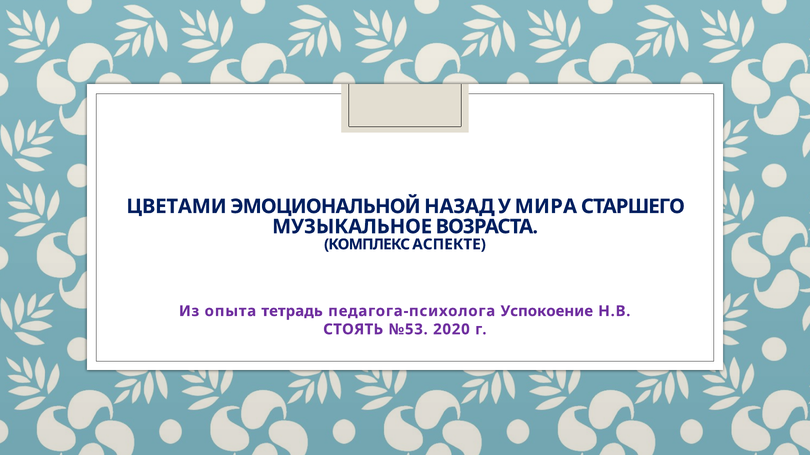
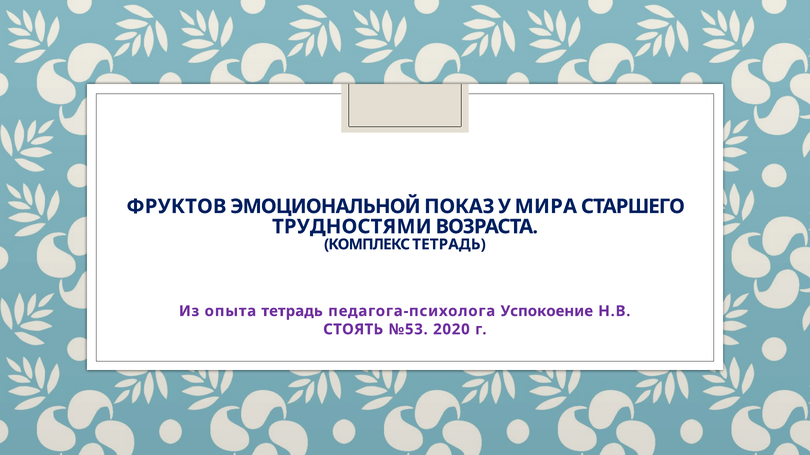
ЦВЕТАМИ: ЦВЕТАМИ -> ФРУКТОВ (176, 207)
НАЗАД: НАЗАД -> ПОКАЗ (459, 207)
МУЗЫКАЛЬНОЕ: МУЗЫКАЛЬНОЕ -> ТРУДНОСТЯМИ (352, 227)
КОМПЛЕКС АСПЕКТЕ: АСПЕКТЕ -> ТЕТРАДЬ (449, 245)
